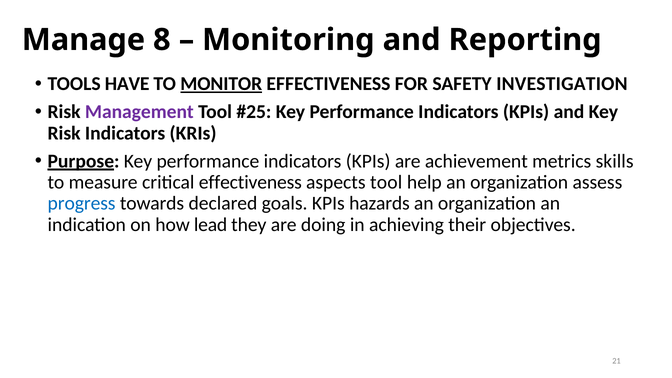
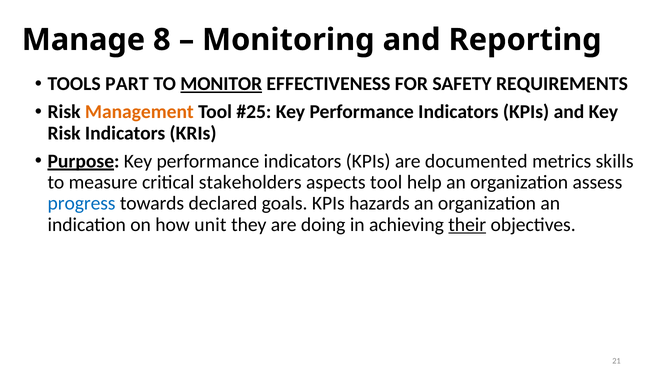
HAVE: HAVE -> PART (127, 84)
INVESTIGATION: INVESTIGATION -> REQUIREMENTS (562, 84)
Management colour: purple -> orange (139, 112)
achievement: achievement -> documented (476, 161)
critical effectiveness: effectiveness -> stakeholders (250, 182)
lead: lead -> unit (210, 225)
their underline: none -> present (467, 225)
